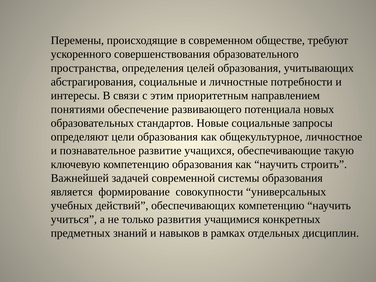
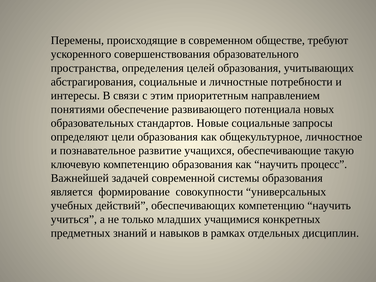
строить: строить -> процесс (324, 164)
развития: развития -> младших (179, 219)
